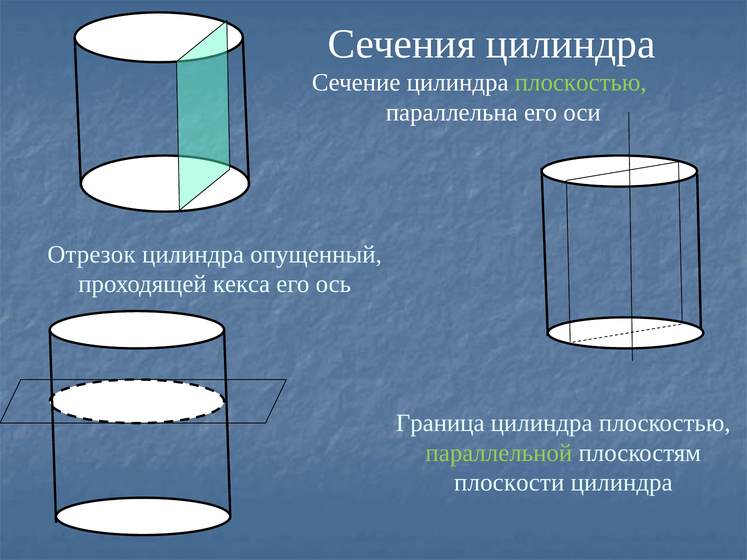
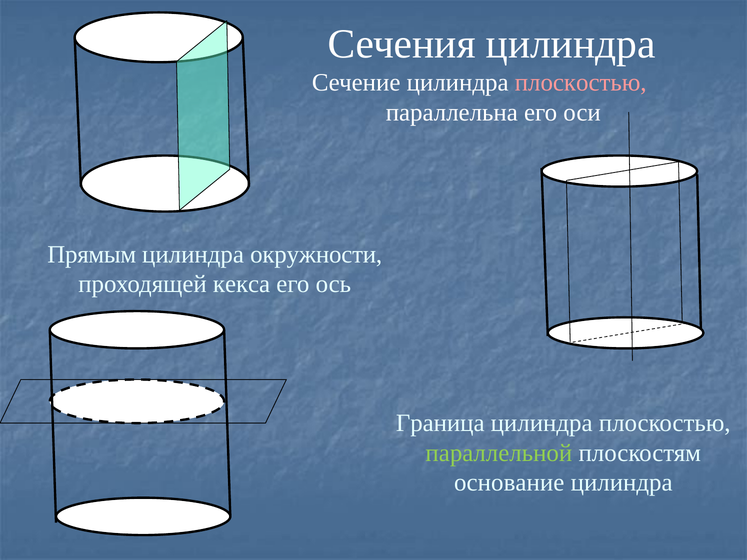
плоскостью colour: light green -> pink (581, 83)
Отрезок: Отрезок -> Прямым (92, 254)
опущенный: опущенный -> окружности (316, 254)
плоскости: плоскости -> основание (509, 483)
